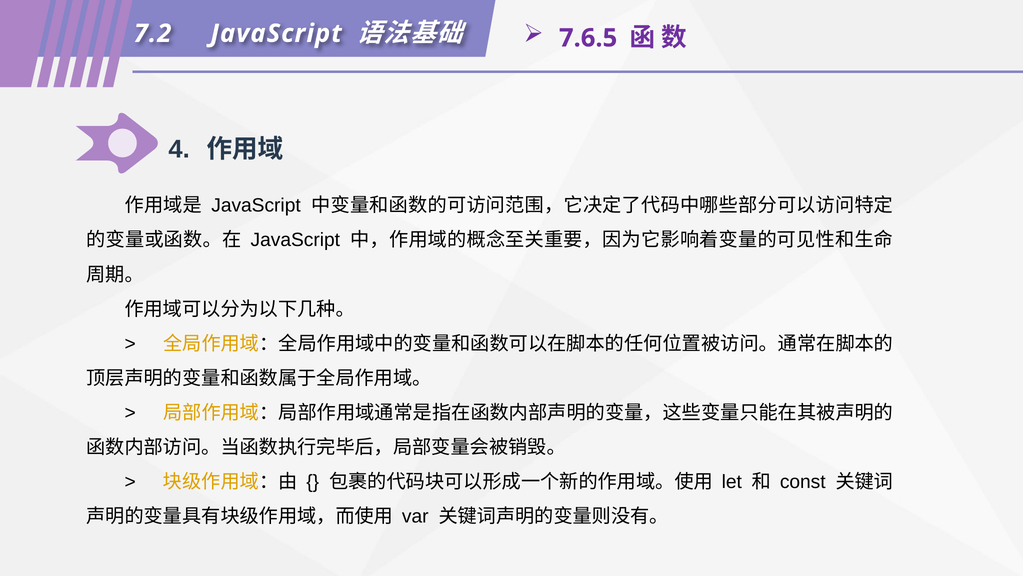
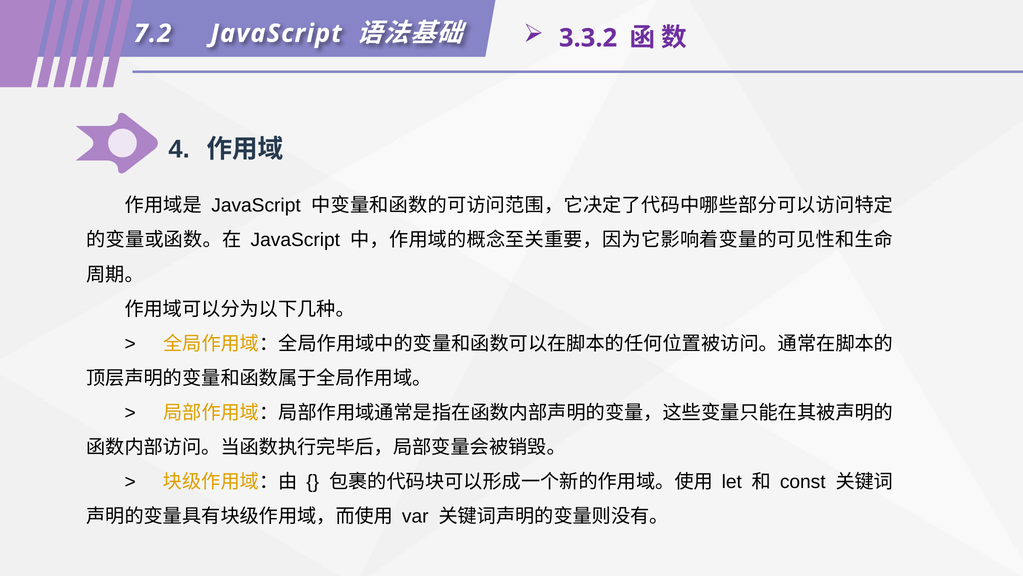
7.6.5: 7.6.5 -> 3.3.2 (588, 38)
